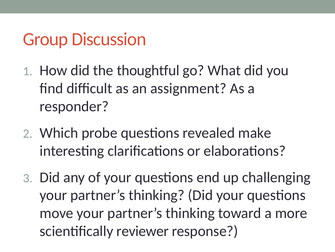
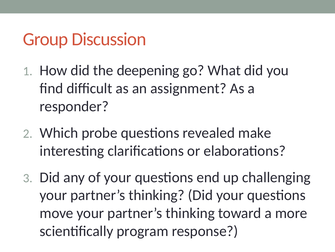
thoughtful: thoughtful -> deepening (148, 70)
reviewer: reviewer -> program (143, 230)
